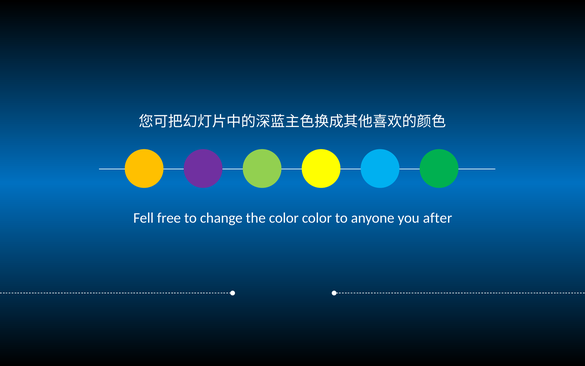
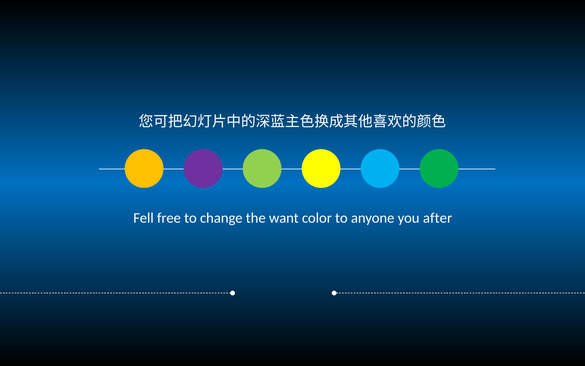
the color: color -> want (284, 218)
